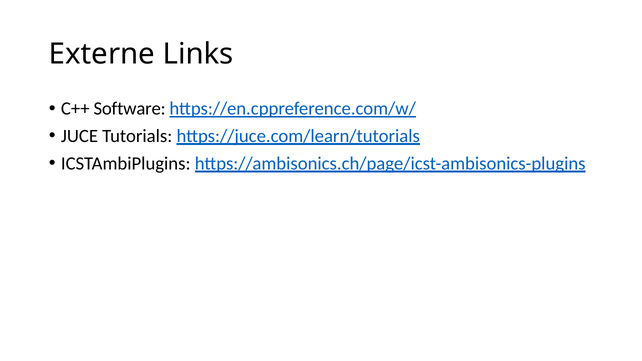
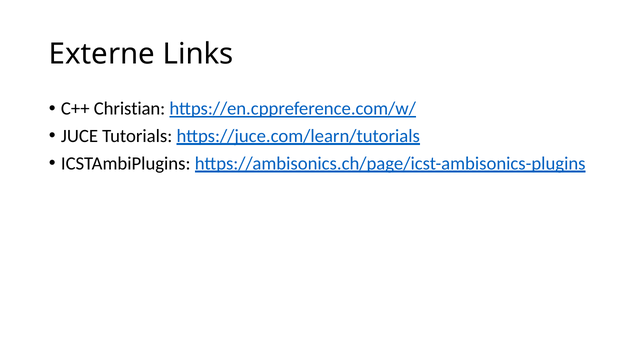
Software: Software -> Christian (130, 109)
